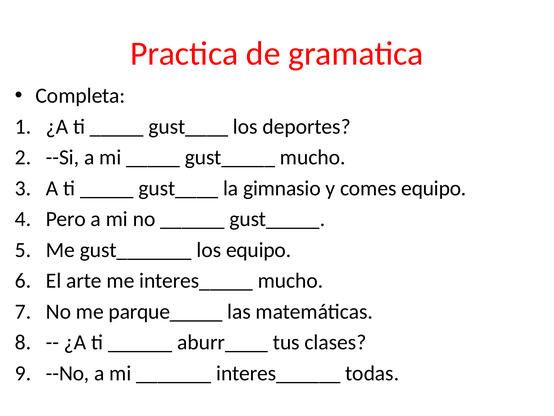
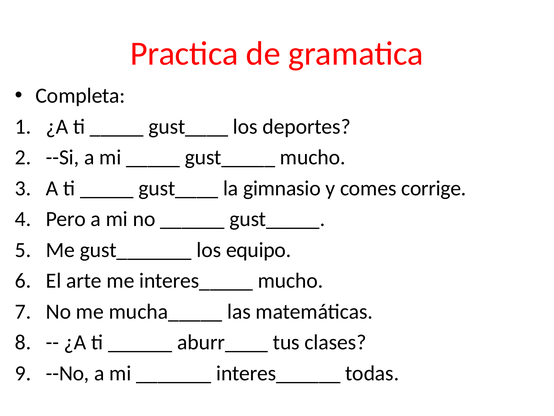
comes equipo: equipo -> corrige (434, 188)
parque_____: parque_____ -> mucha_____ (165, 311)
